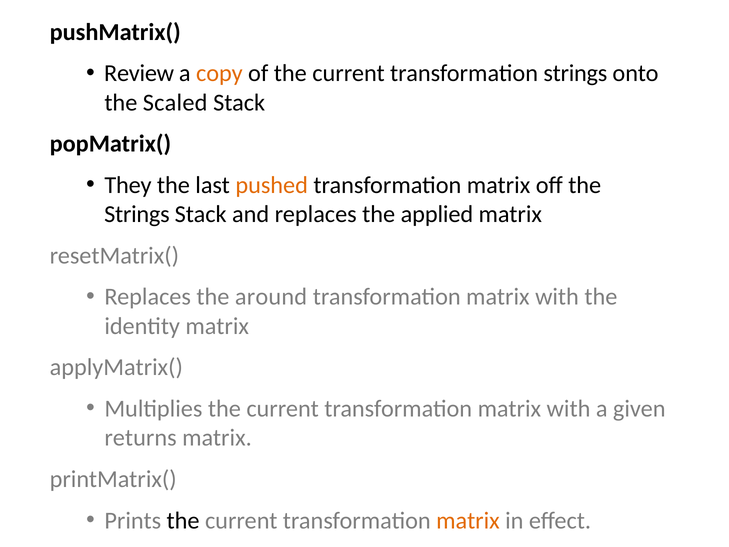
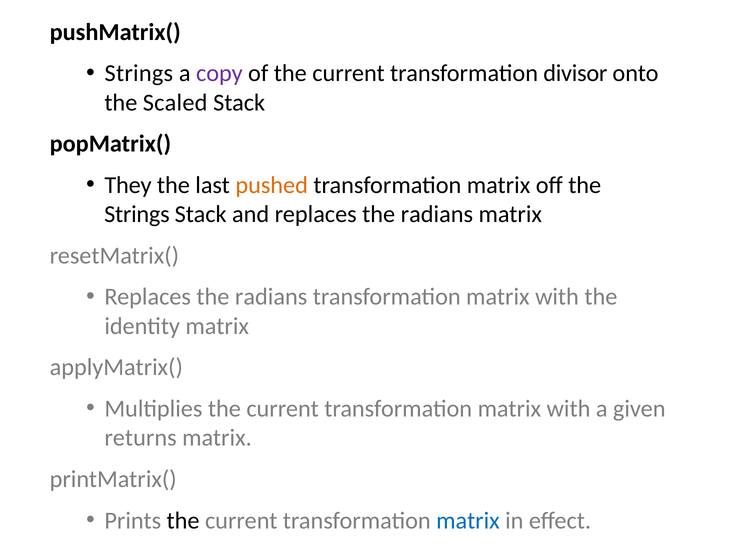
Review: Review -> Strings (139, 73)
copy colour: orange -> purple (219, 73)
transformation strings: strings -> divisor (575, 73)
and replaces the applied: applied -> radians (437, 214)
around: around -> radians (271, 297)
matrix colour: orange -> blue (468, 520)
